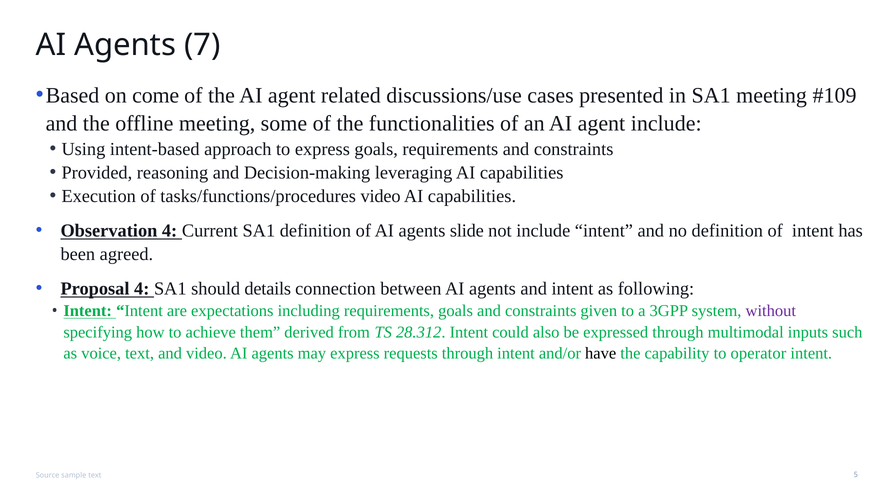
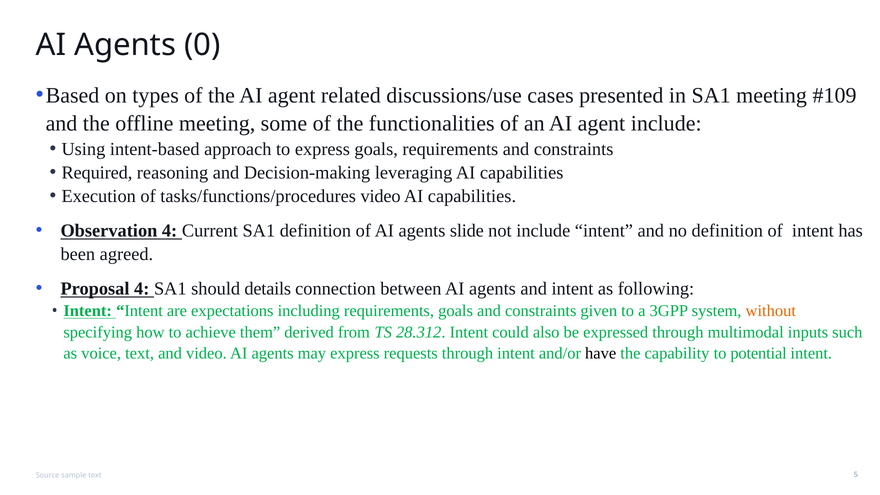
7: 7 -> 0 (202, 45)
come: come -> types (156, 95)
Provided: Provided -> Required (97, 173)
without colour: purple -> orange (771, 311)
operator: operator -> potential (759, 353)
